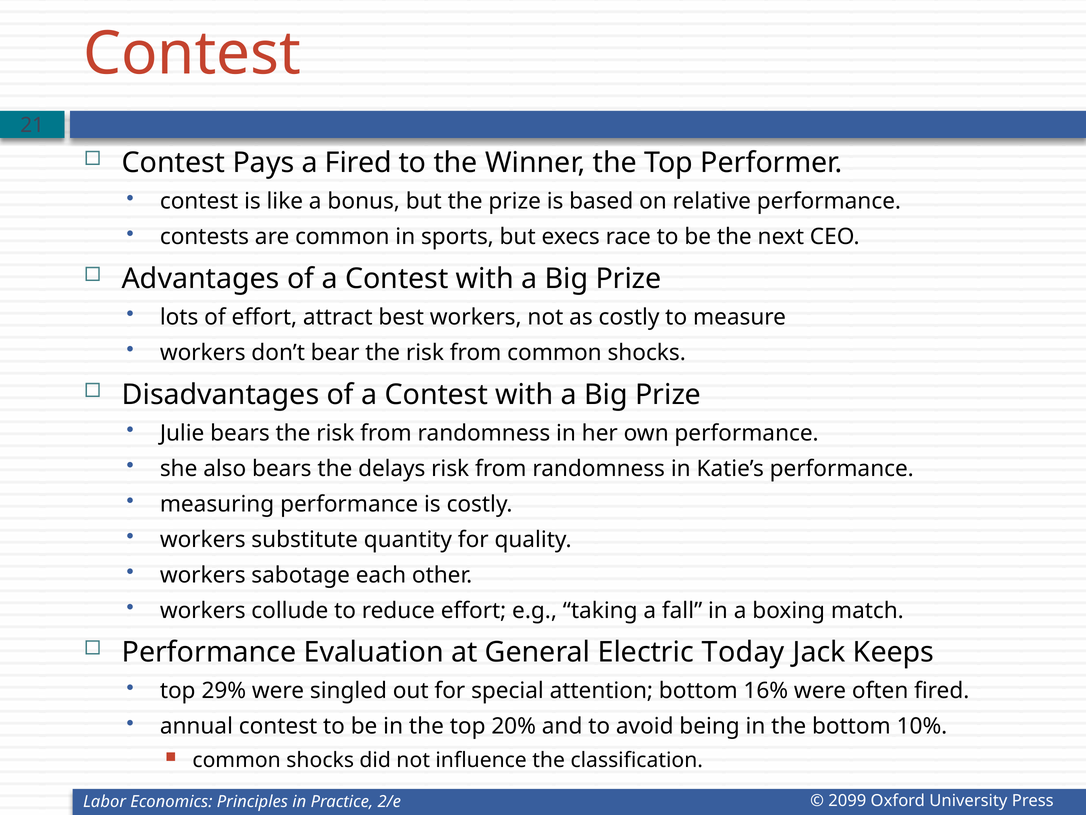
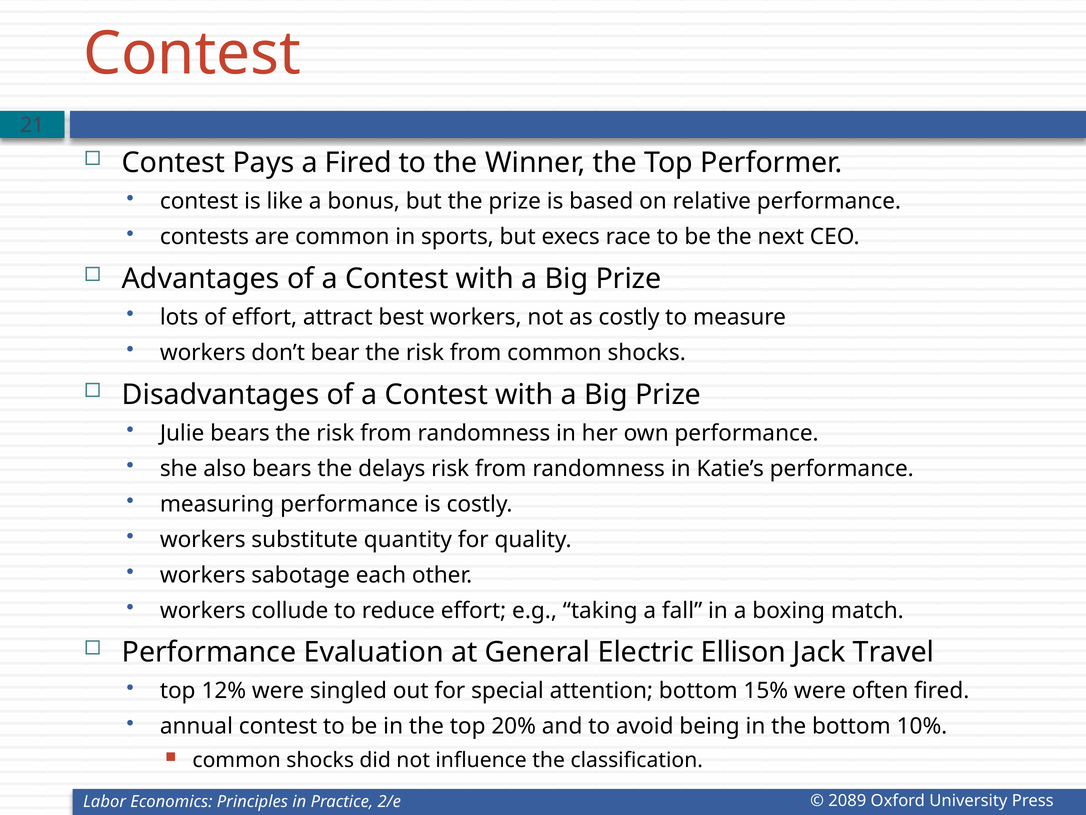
Today: Today -> Ellison (743, 652)
Keeps: Keeps -> Travel (894, 652)
29%: 29% -> 12% (224, 691)
16%: 16% -> 15% (766, 691)
2099: 2099 -> 2089 (847, 800)
